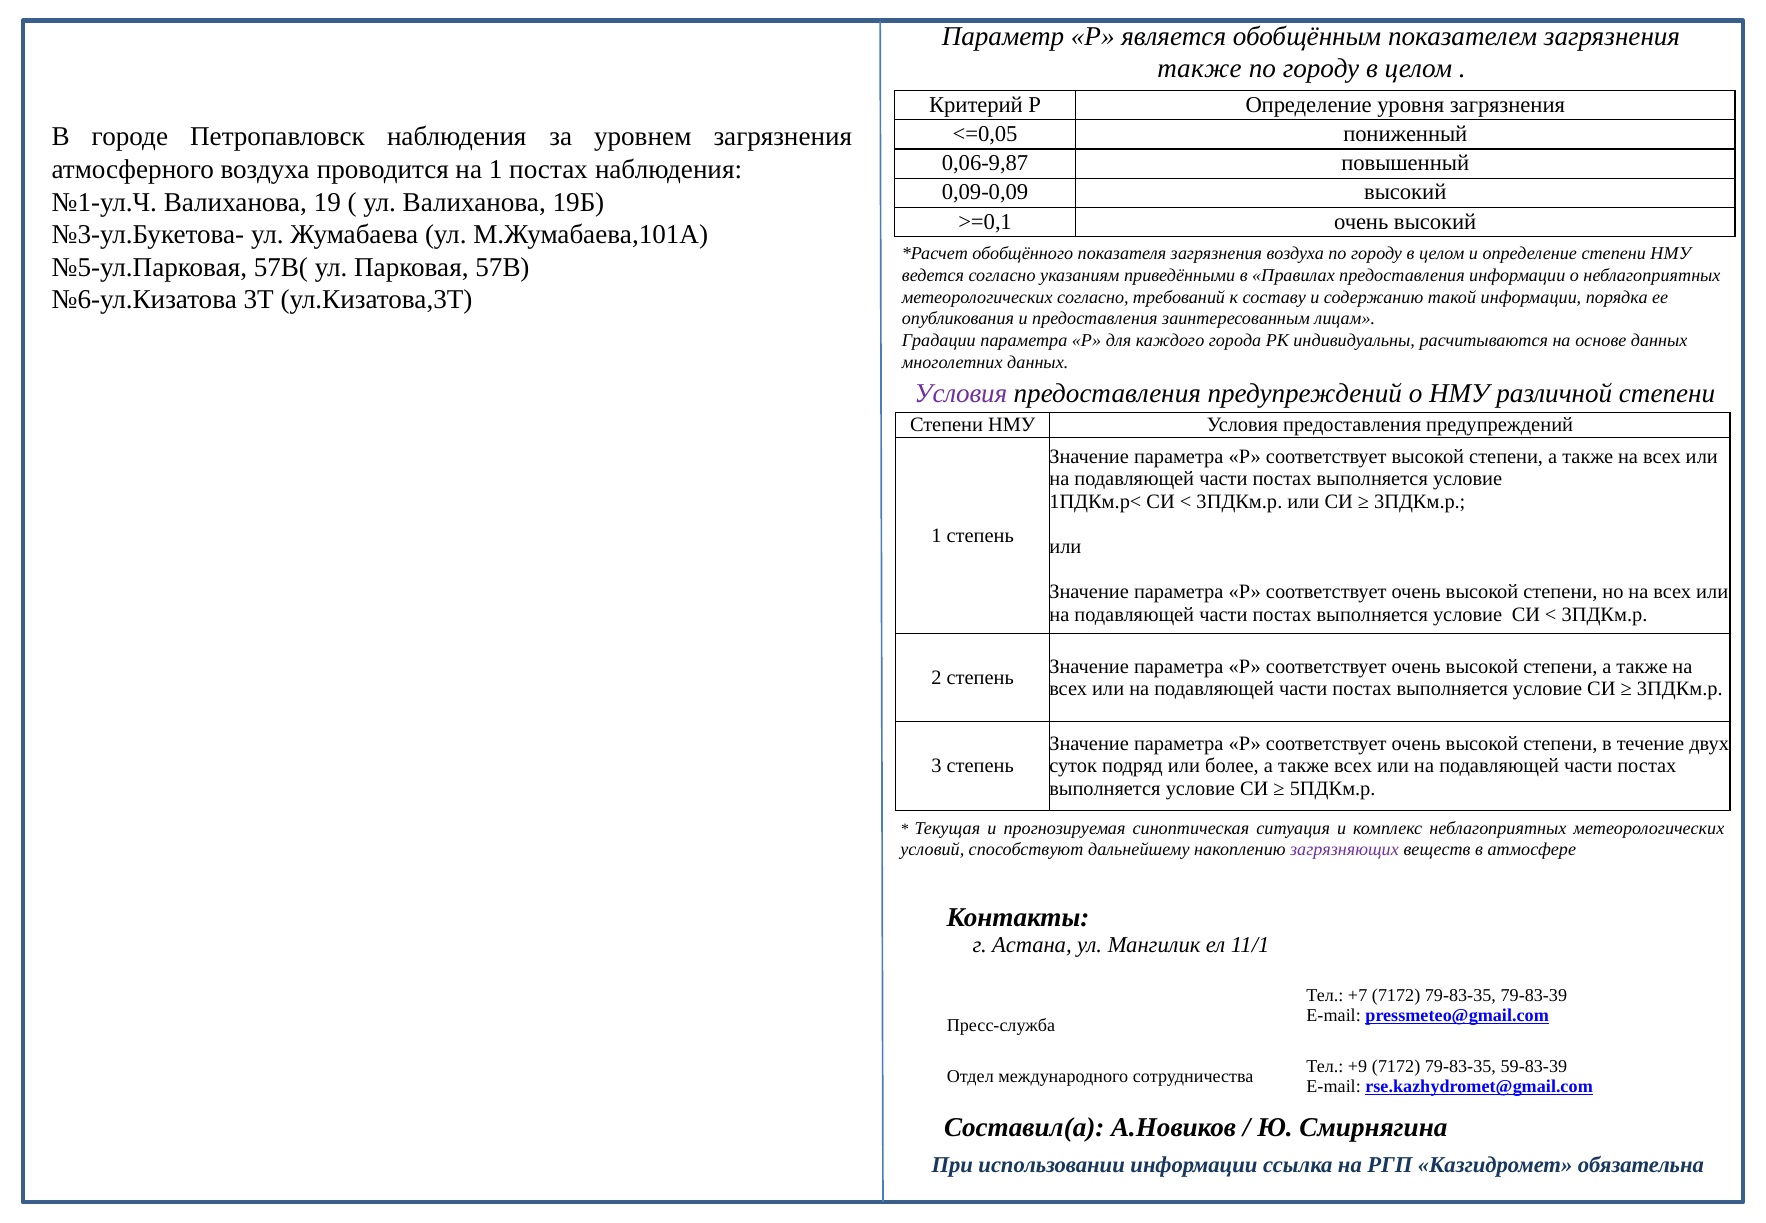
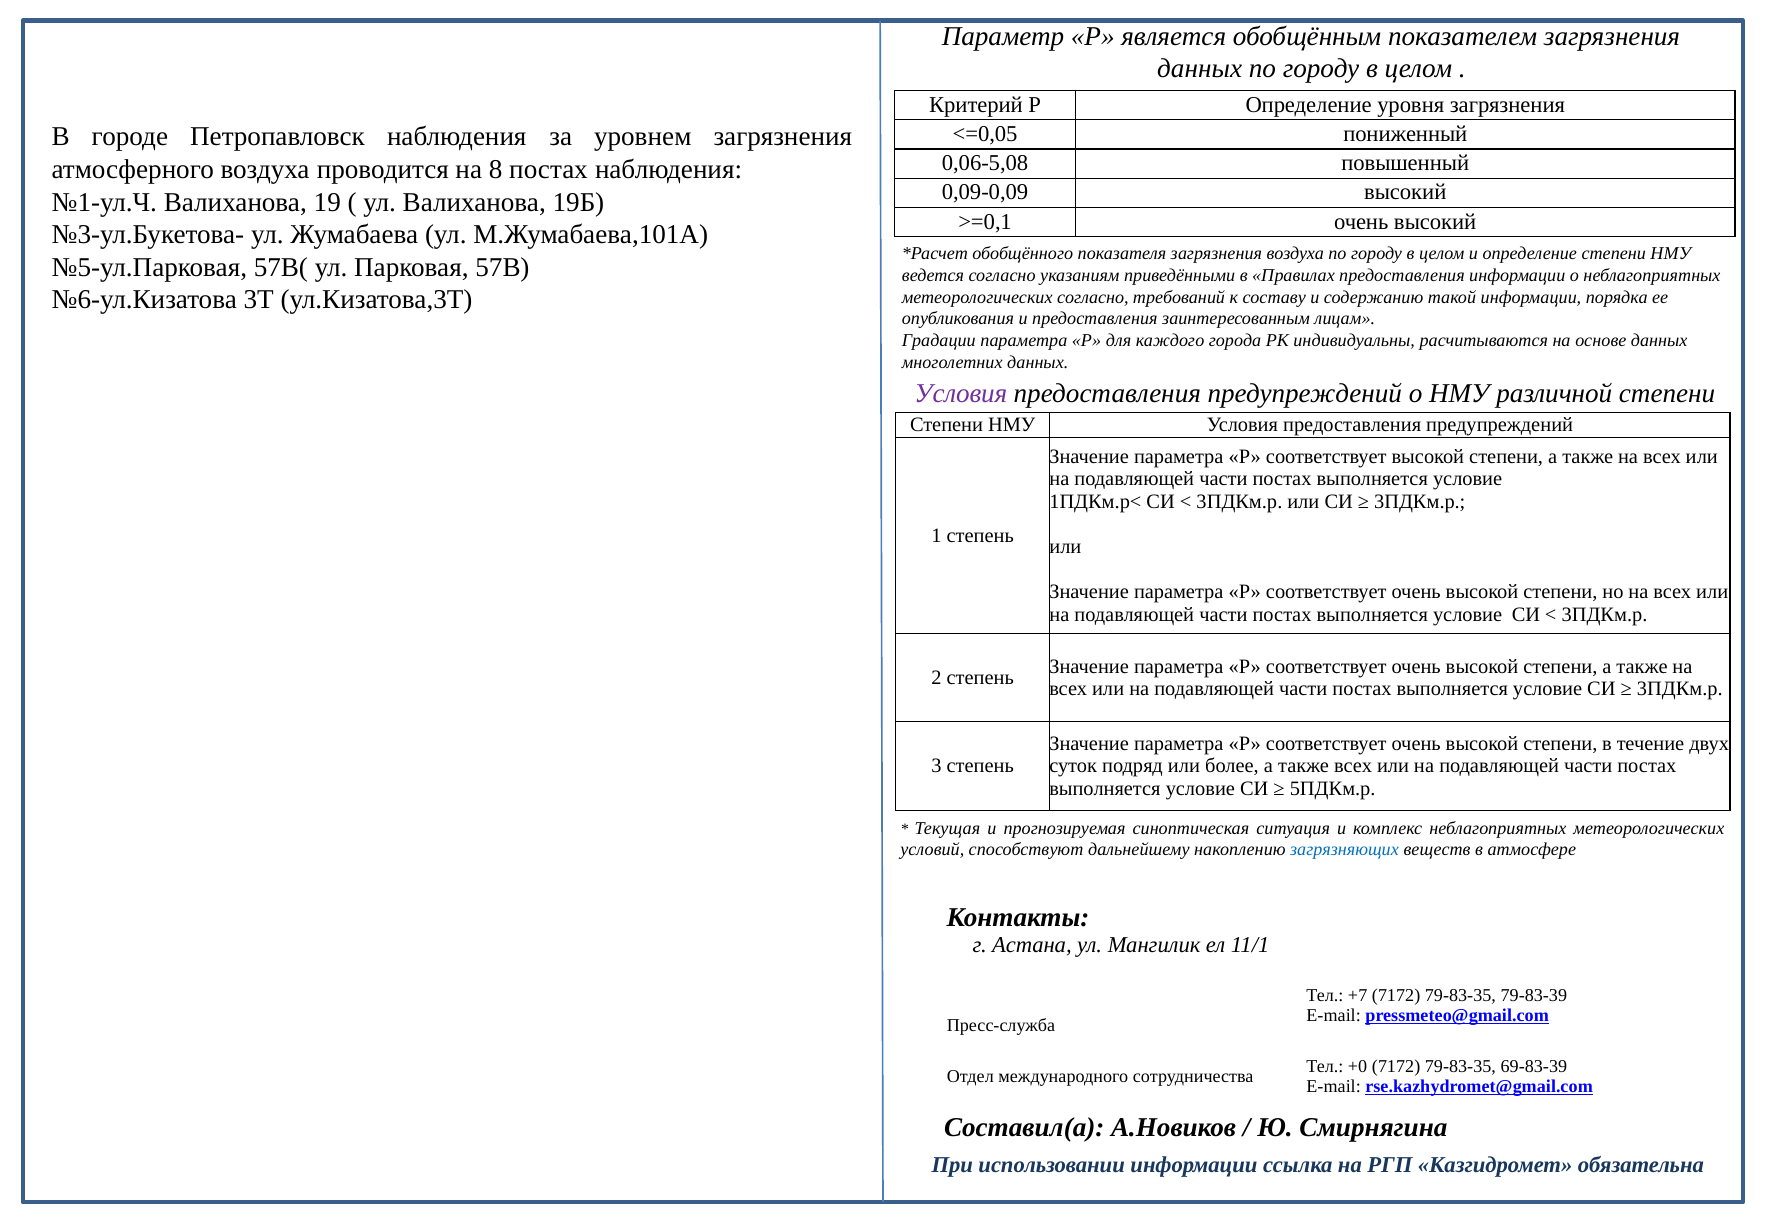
также: также -> данных (1200, 69)
0,06-9,87: 0,06-9,87 -> 0,06-5,08 (985, 163)
на 1: 1 -> 8 (496, 169)
загрязняющих colour: purple -> blue (1344, 850)
+9: +9 -> +0 (1358, 1066)
59-83-39: 59-83-39 -> 69-83-39 (1534, 1066)
